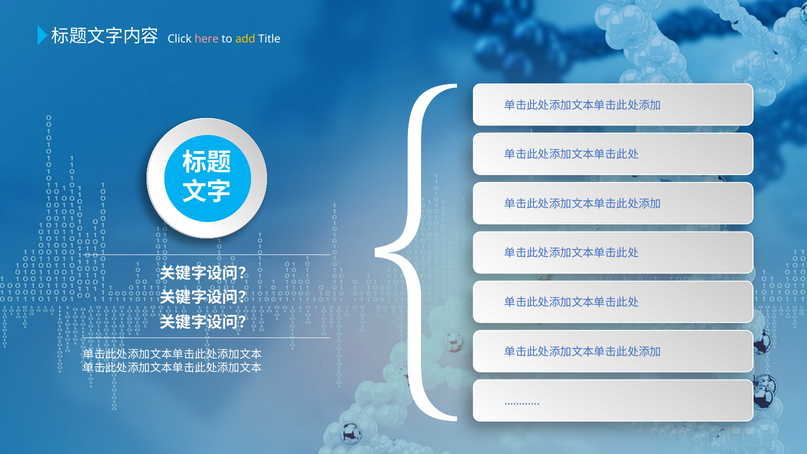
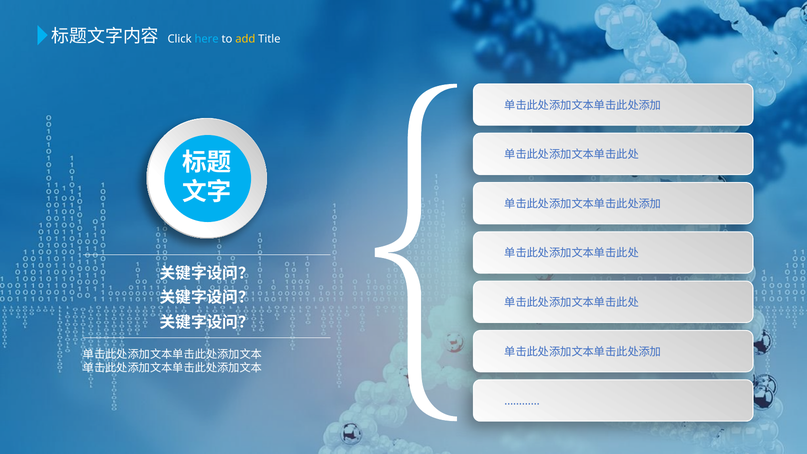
here colour: pink -> light blue (207, 39)
